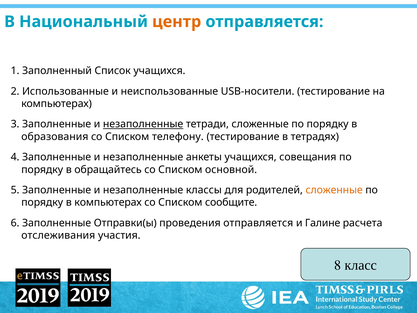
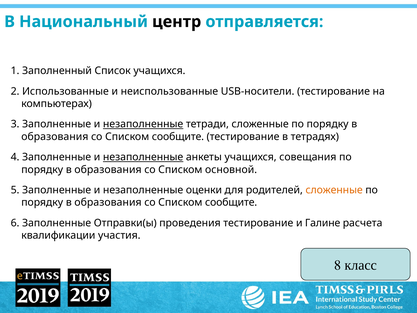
центр colour: orange -> black (177, 22)
телефону: телефону -> сообщите (178, 137)
незаполненные underline: none -> present (143, 157)
обращайтесь: обращайтесь -> образования (108, 169)
классы: классы -> оценки (204, 190)
компьютерах: компьютерах -> образования (108, 202)
проведения отправляется: отправляется -> тестирование (258, 223)
отслеживания: отслеживания -> квалификации (58, 235)
